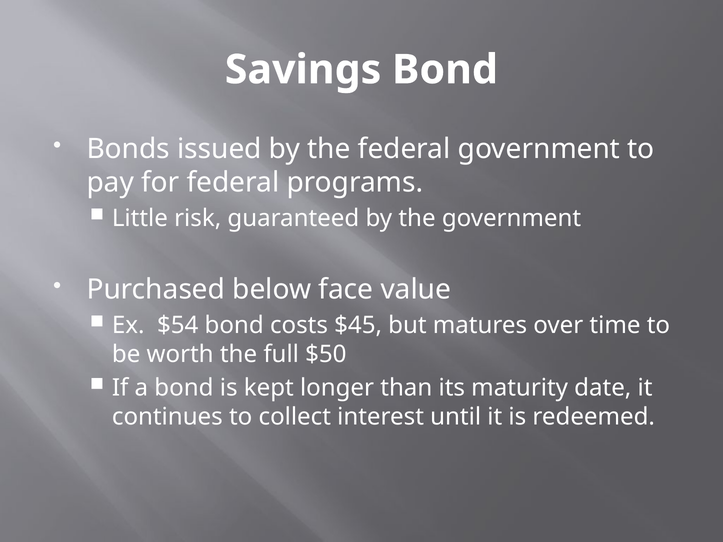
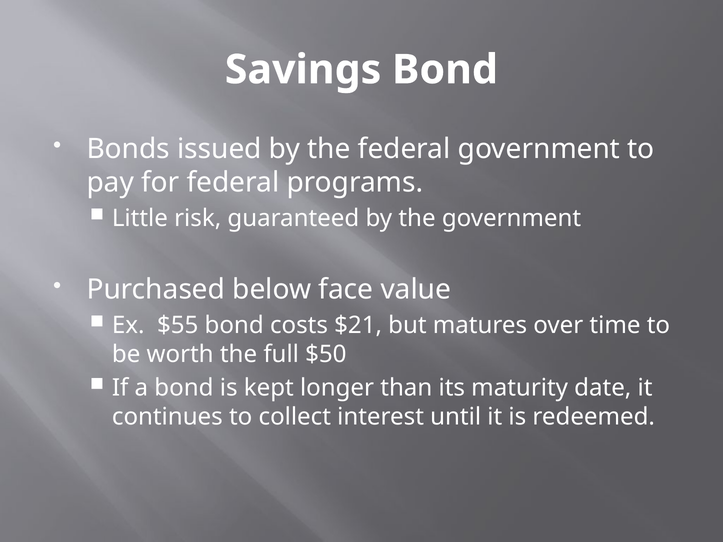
$54: $54 -> $55 (178, 325)
$45: $45 -> $21 (358, 325)
